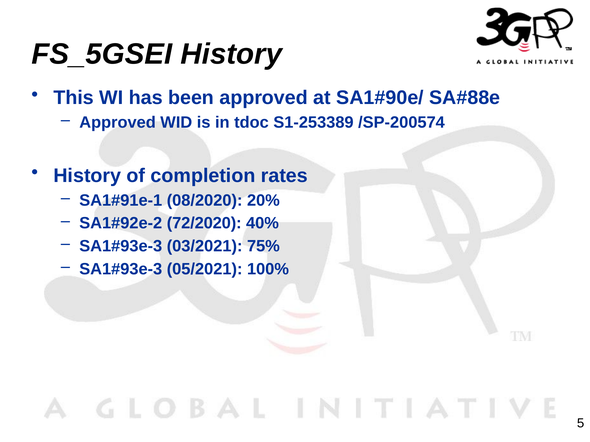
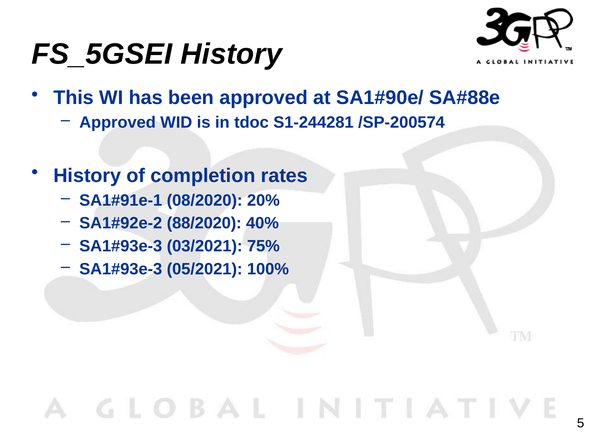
S1-253389: S1-253389 -> S1-244281 (313, 123)
72/2020: 72/2020 -> 88/2020 (204, 224)
